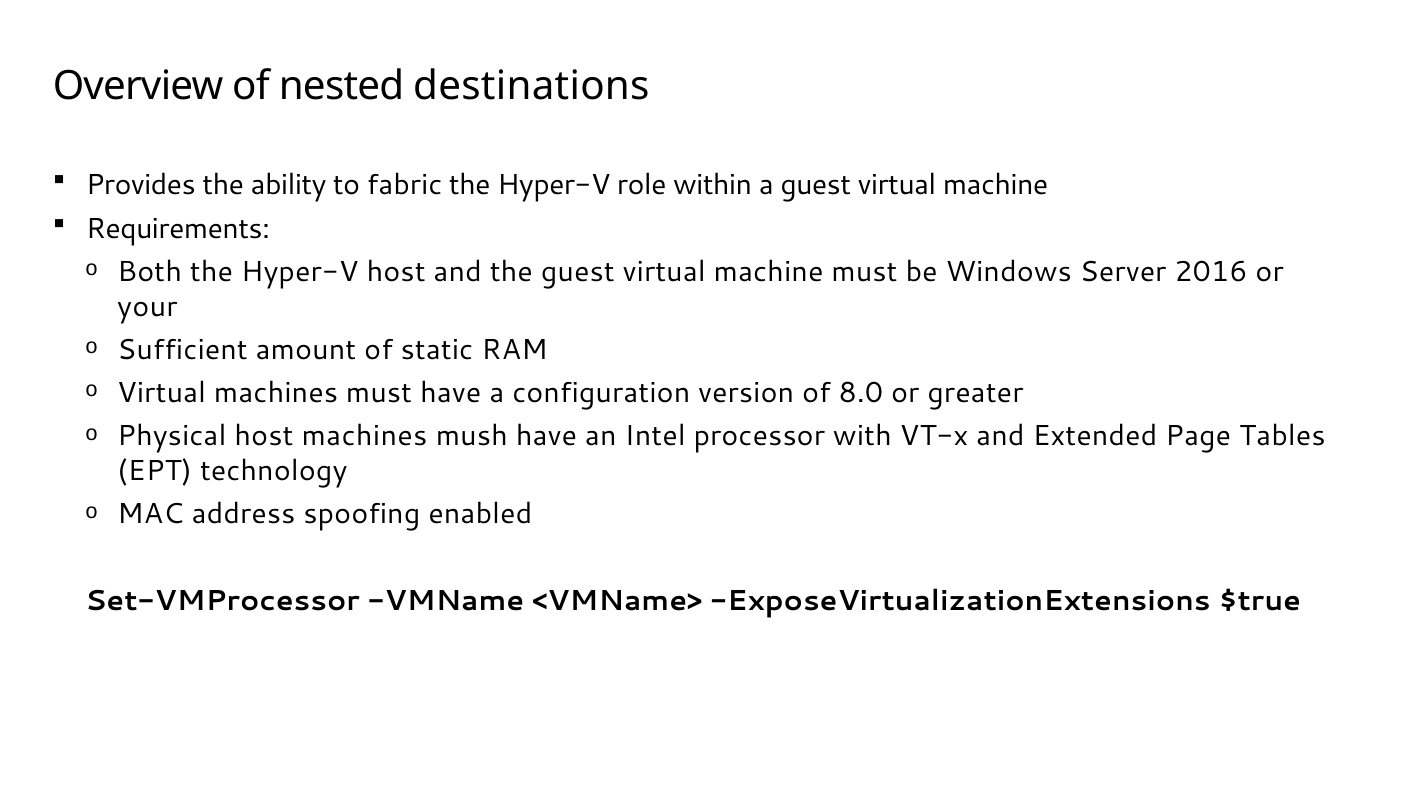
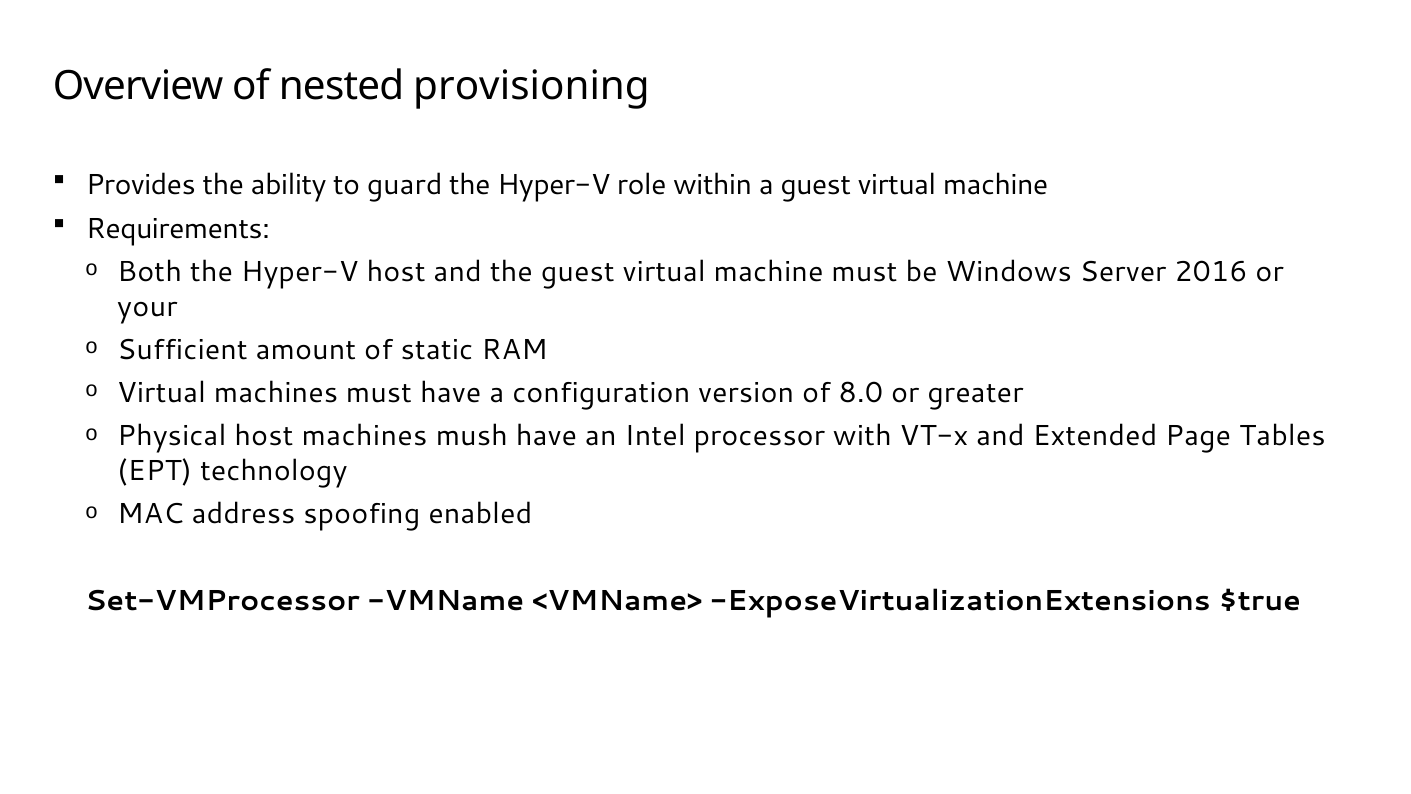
destinations: destinations -> provisioning (532, 86)
fabric: fabric -> guard (405, 185)
